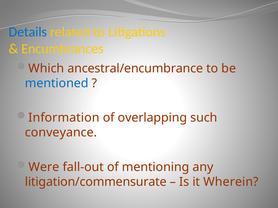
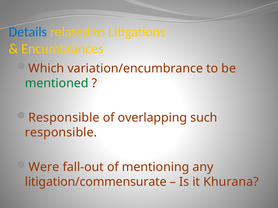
ancestral/encumbrance: ancestral/encumbrance -> variation/encumbrance (135, 68)
mentioned colour: blue -> green (57, 83)
Information: Information -> Responsible (64, 118)
conveyance: conveyance -> responsible (61, 133)
Wherein: Wherein -> Khurana (231, 182)
